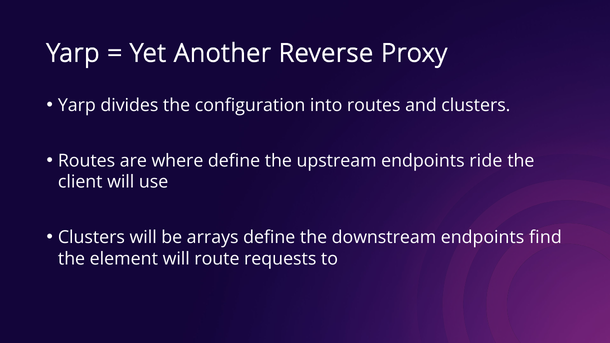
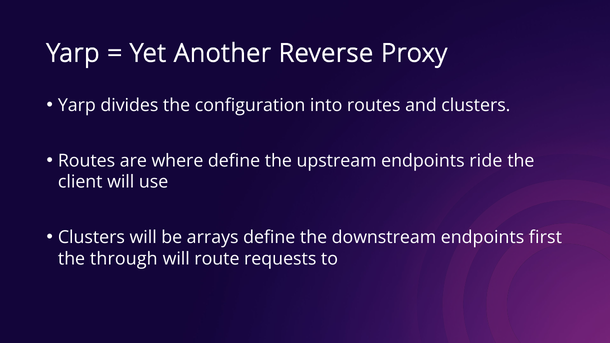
find: find -> first (545, 237)
element: element -> through (124, 259)
